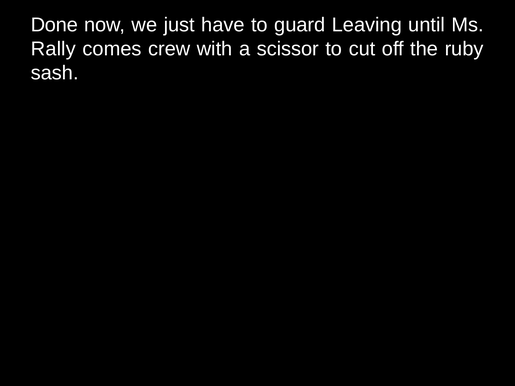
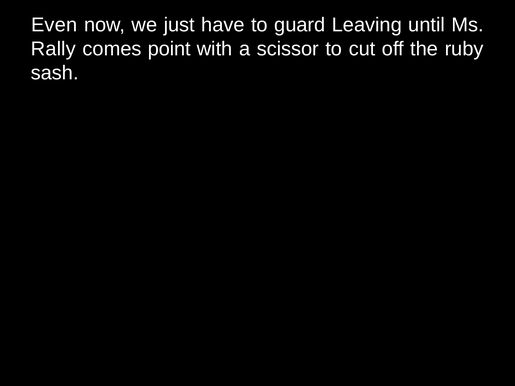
Done: Done -> Even (54, 25)
crew: crew -> point (169, 49)
